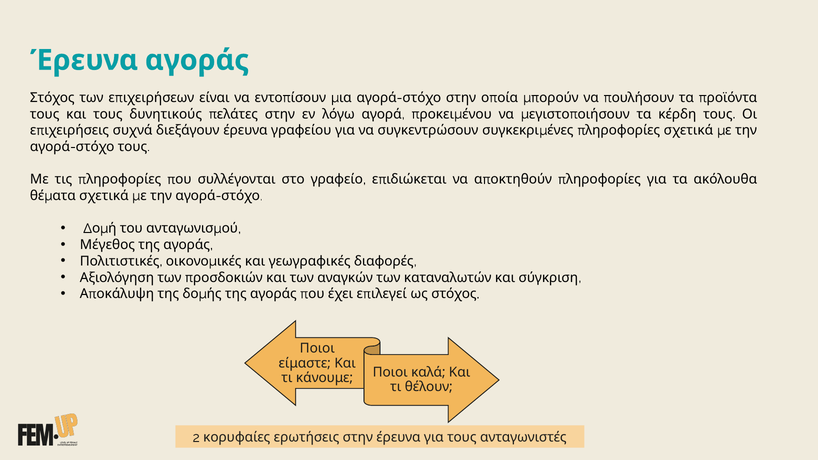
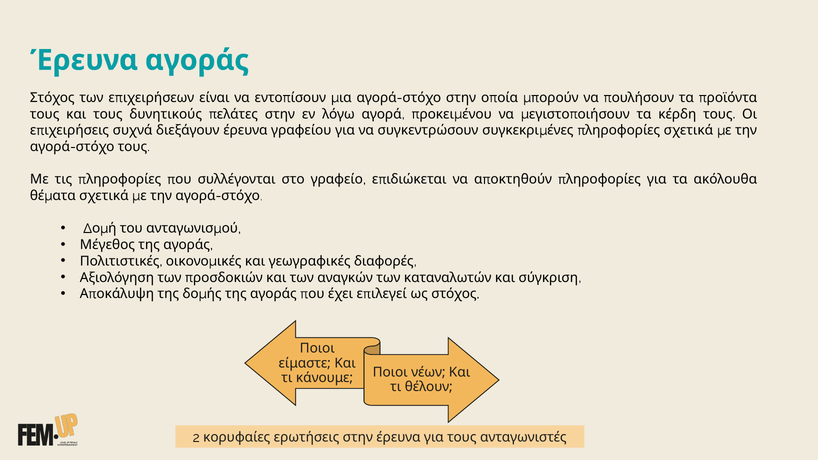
καλά: καλά -> νέων (428, 372)
